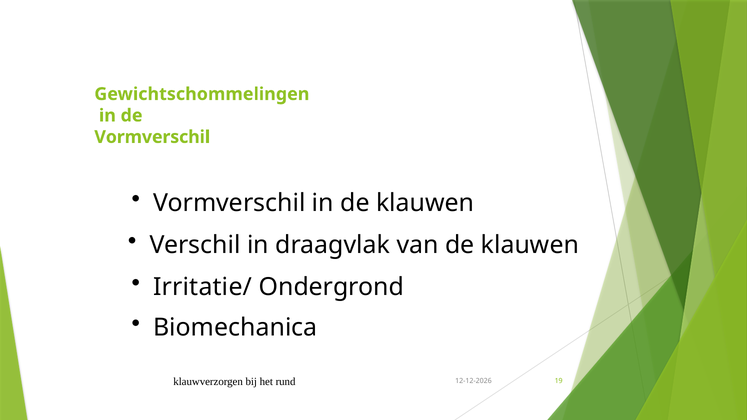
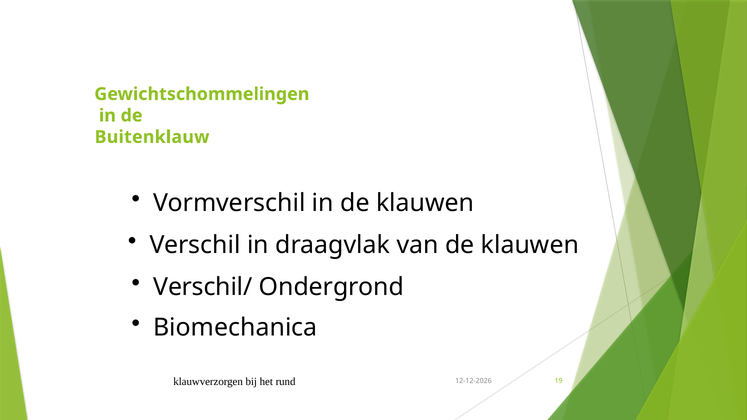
Vormverschil: Vormverschil -> Buitenklauw (152, 137)
Irritatie/: Irritatie/ -> Verschil/ (203, 287)
